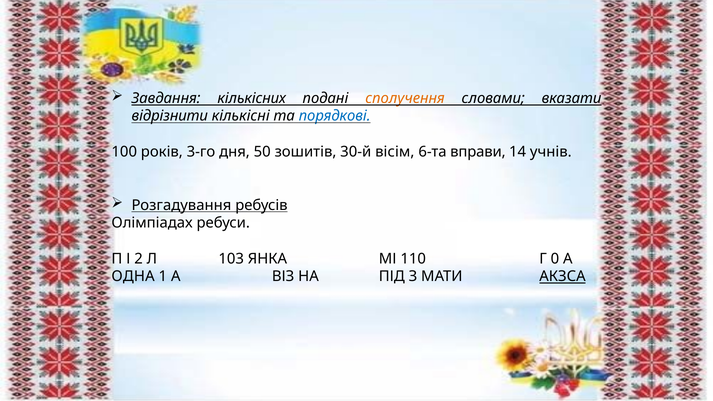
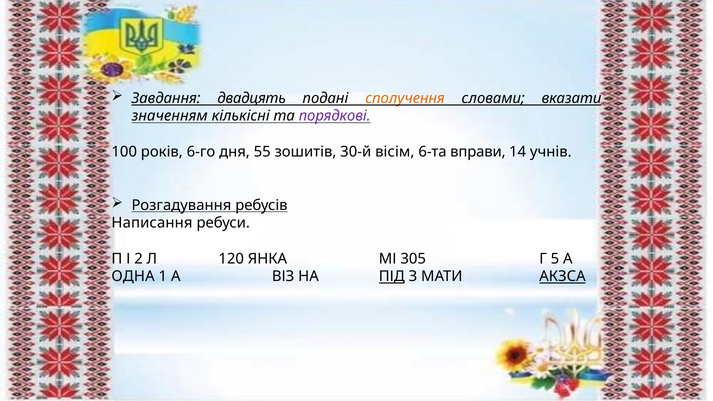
кількісних: кількісних -> двадцять (252, 98)
відрізнити: відрізнити -> значенням (170, 116)
порядкові colour: blue -> purple (335, 116)
3-го: 3-го -> 6-го (201, 152)
50: 50 -> 55 (262, 152)
Олімпіадах: Олімпіадах -> Написання (152, 223)
103: 103 -> 120 (231, 259)
110: 110 -> 305 (413, 259)
0: 0 -> 5 (555, 259)
ПІД underline: none -> present (392, 276)
